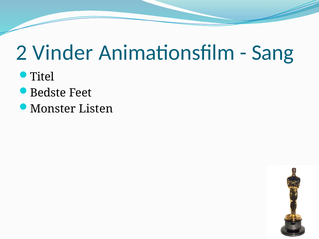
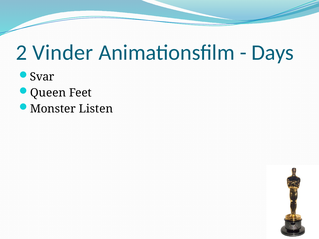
Sang: Sang -> Days (273, 53)
Titel: Titel -> Svar (42, 77)
Bedste: Bedste -> Queen (48, 93)
